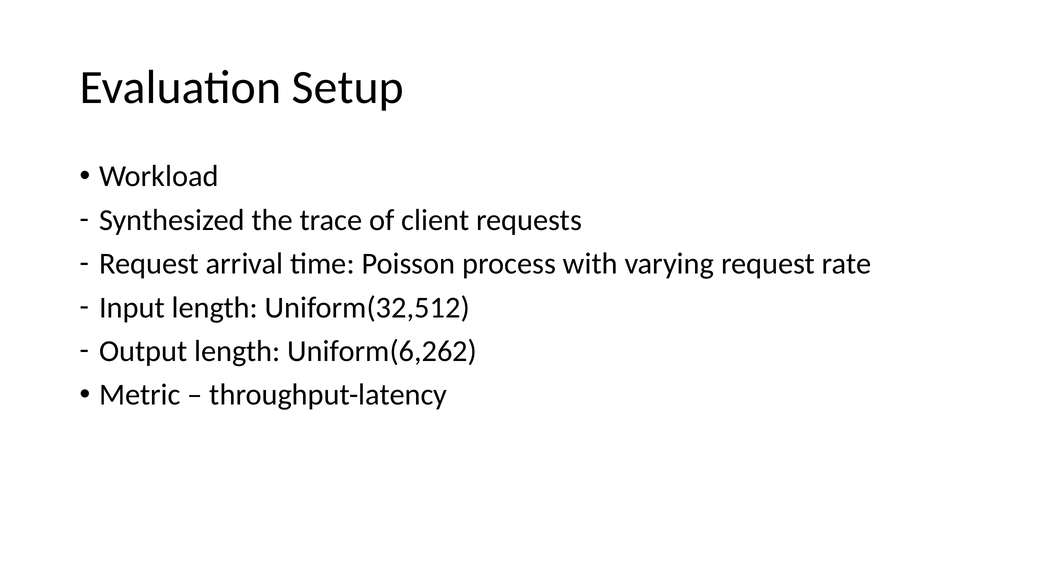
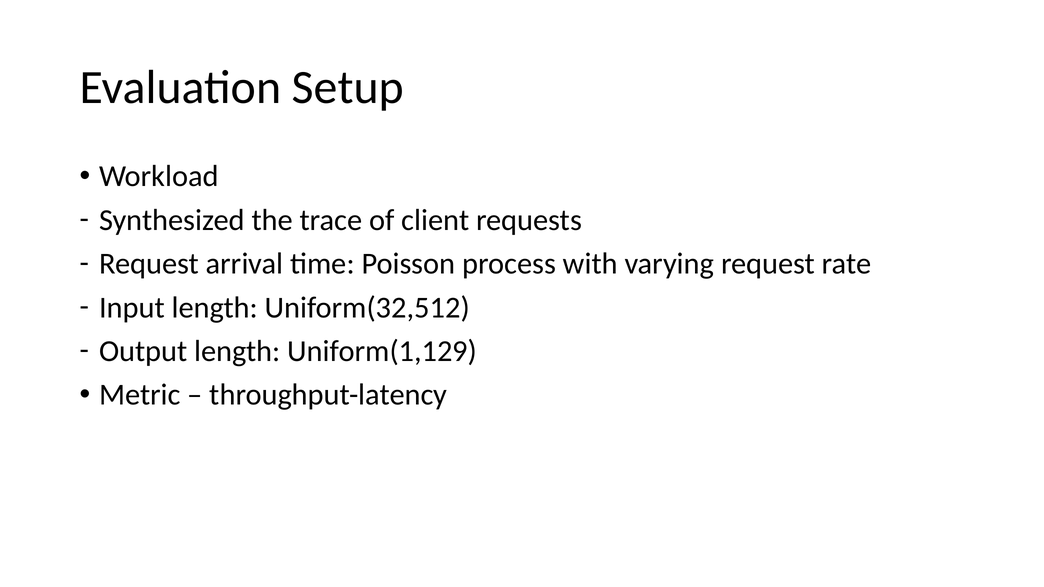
Uniform(6,262: Uniform(6,262 -> Uniform(1,129 (382, 351)
